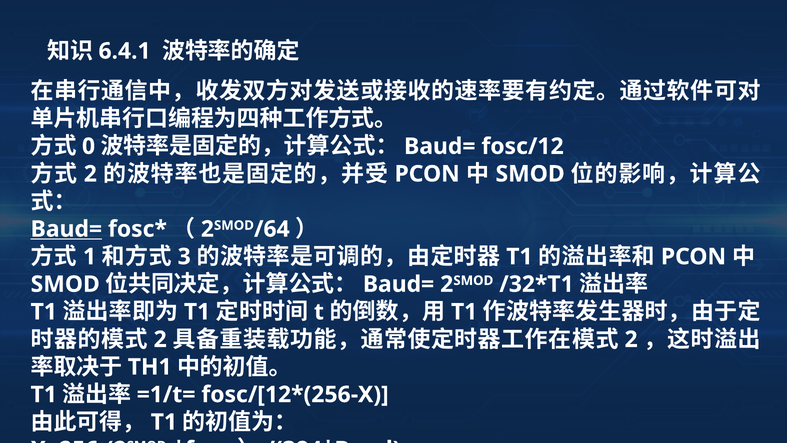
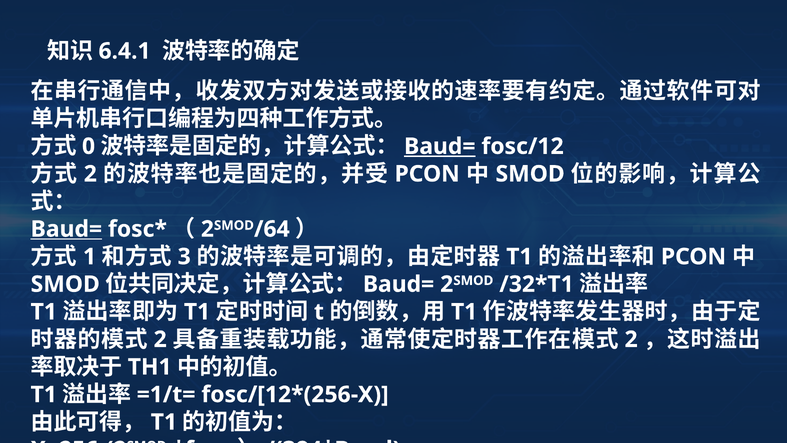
Baud= underline: none -> present (440, 146)
